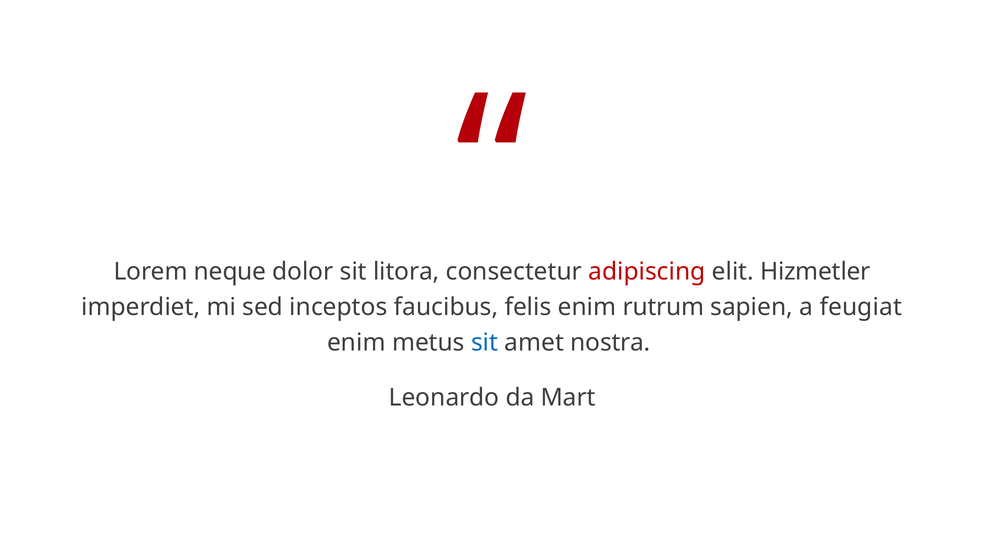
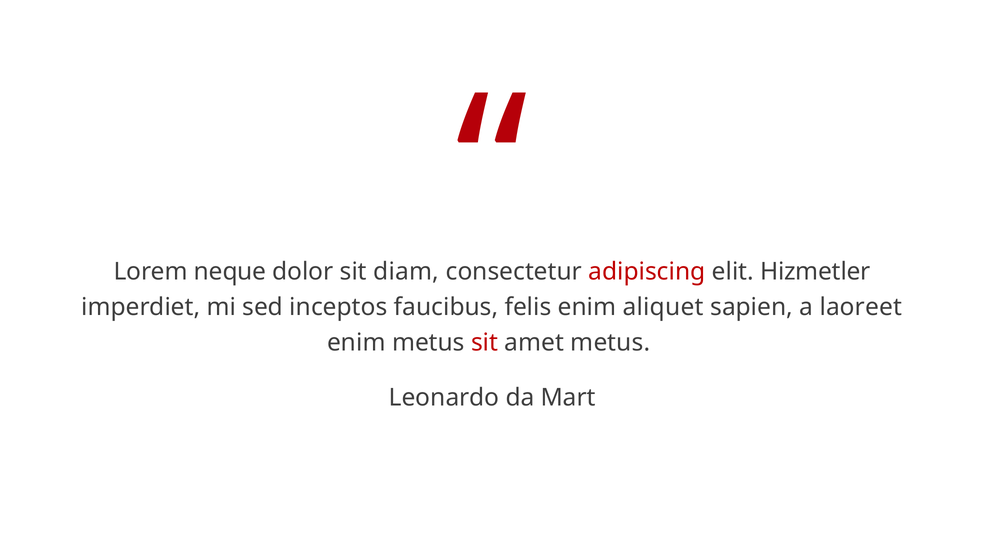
litora: litora -> diam (406, 272)
rutrum: rutrum -> aliquet (663, 307)
feugiat: feugiat -> laoreet (861, 307)
sit colour: blue -> red (485, 343)
amet nostra: nostra -> metus (610, 343)
